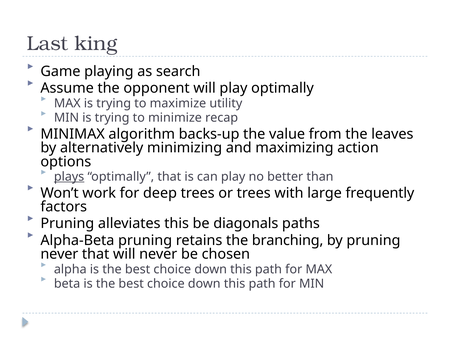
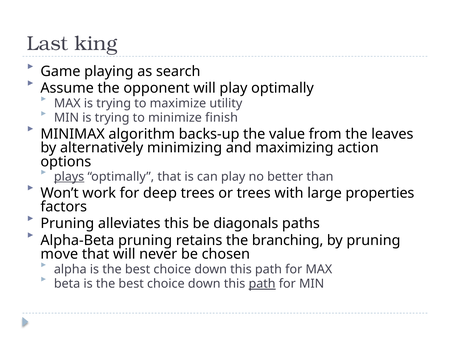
recap: recap -> finish (222, 118)
frequently: frequently -> properties (380, 193)
never: never -> move (59, 254)
path underline: none -> present (262, 283)
